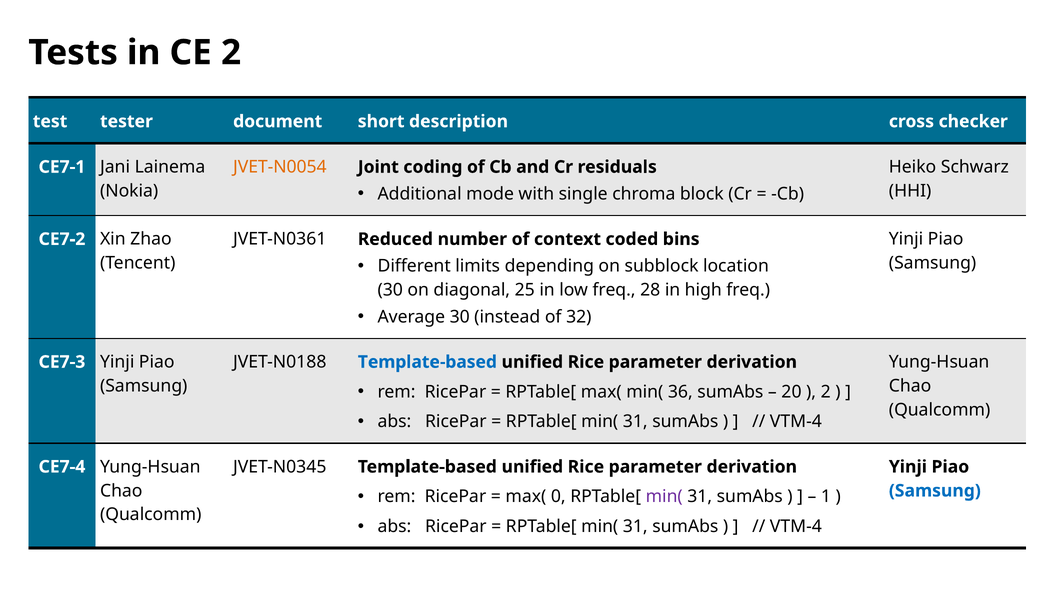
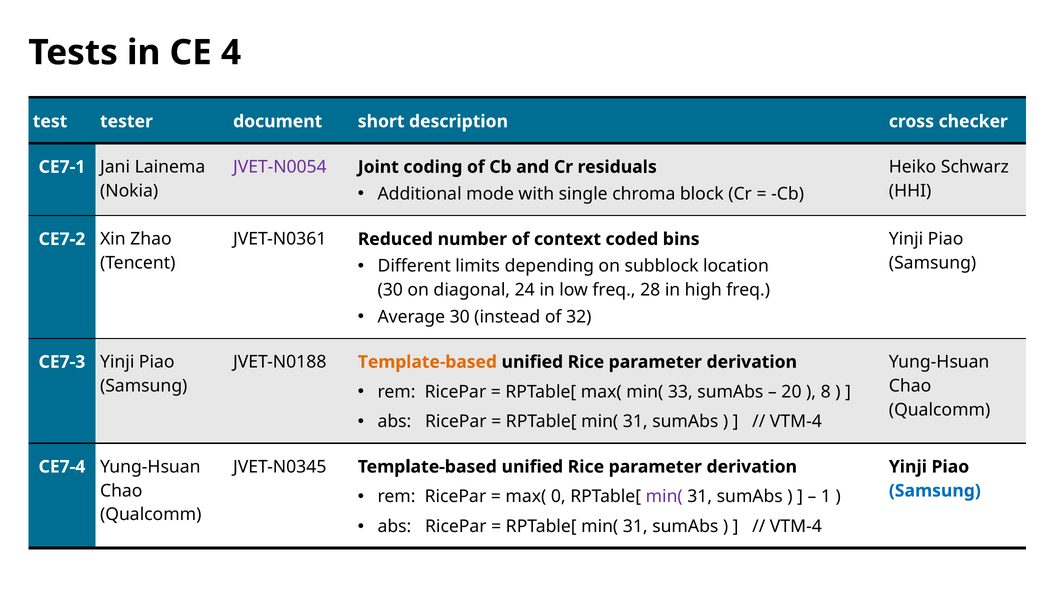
CE 2: 2 -> 4 (231, 53)
JVET-N0054 colour: orange -> purple (280, 167)
25: 25 -> 24 (525, 290)
Template-based colour: blue -> orange (427, 362)
36: 36 -> 33 (680, 392)
2: 2 -> 8 (826, 392)
